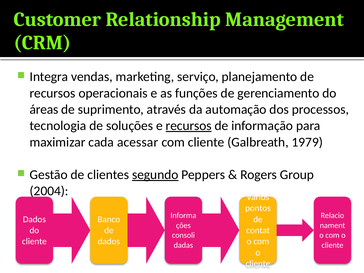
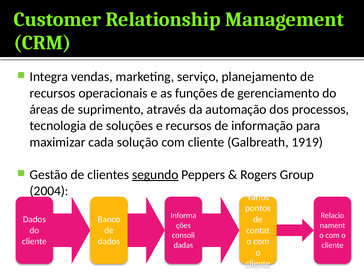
recursos underline: present -> none (189, 126)
acessar: acessar -> solução (138, 142)
1979: 1979 -> 1919 (307, 142)
